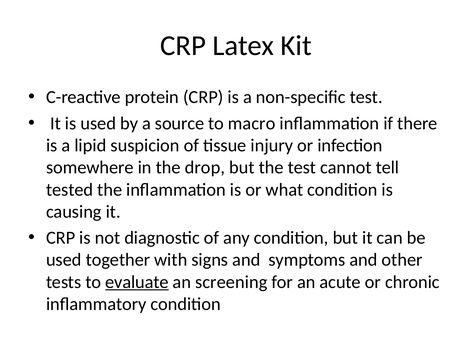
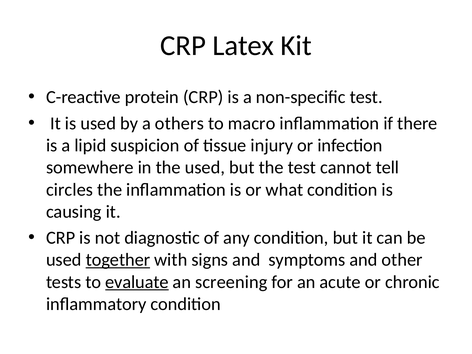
source: source -> others (179, 123)
the drop: drop -> used (205, 168)
tested: tested -> circles (70, 190)
together underline: none -> present (118, 260)
